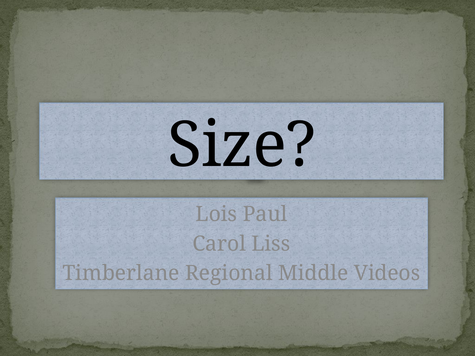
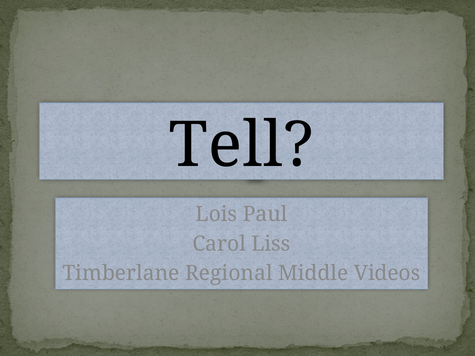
Size: Size -> Tell (241, 146)
